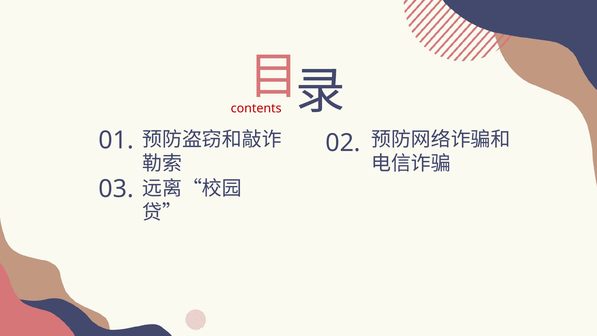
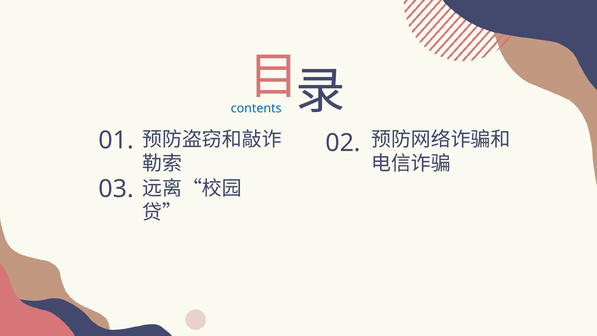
contents colour: red -> blue (256, 108)
